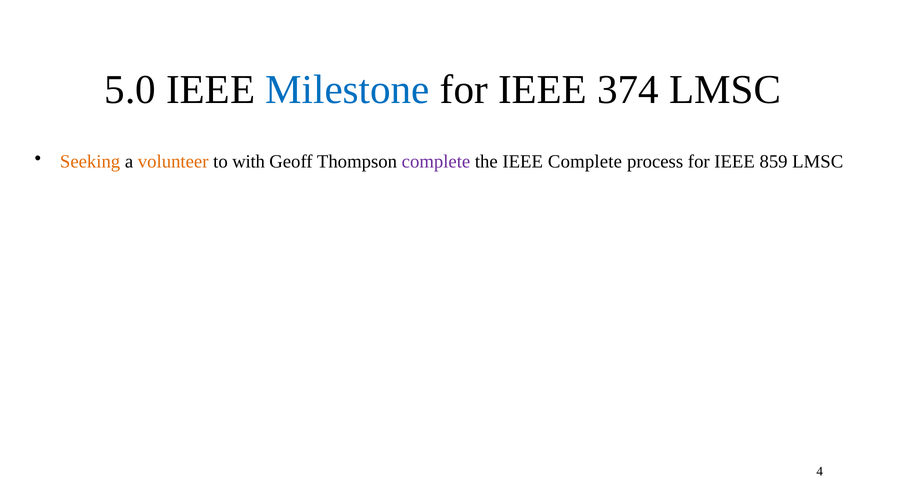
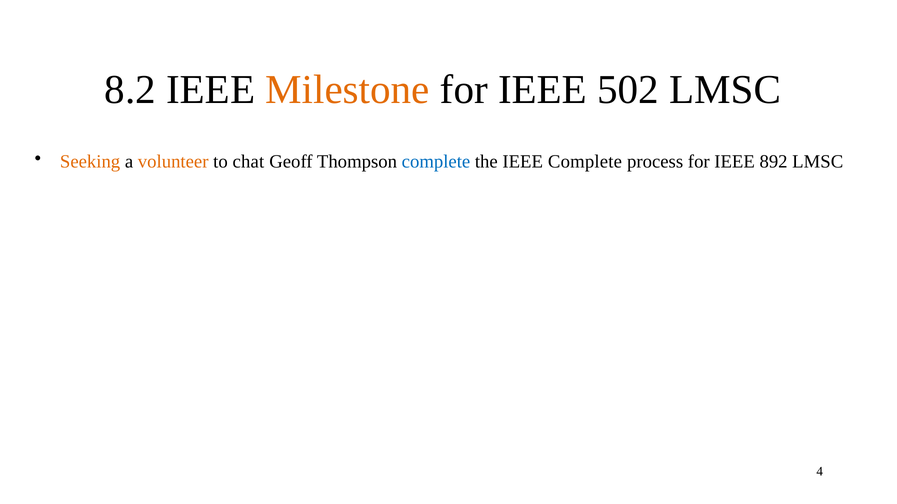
5.0: 5.0 -> 8.2 (130, 90)
Milestone colour: blue -> orange (347, 90)
374: 374 -> 502 (628, 90)
with: with -> chat (248, 162)
complete colour: purple -> blue (436, 162)
859: 859 -> 892 (774, 162)
